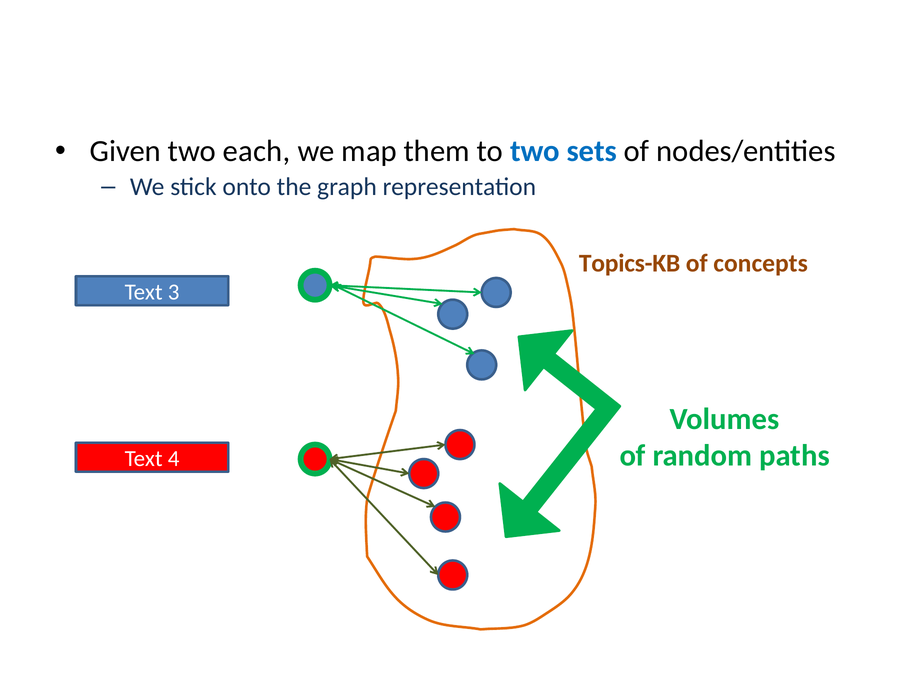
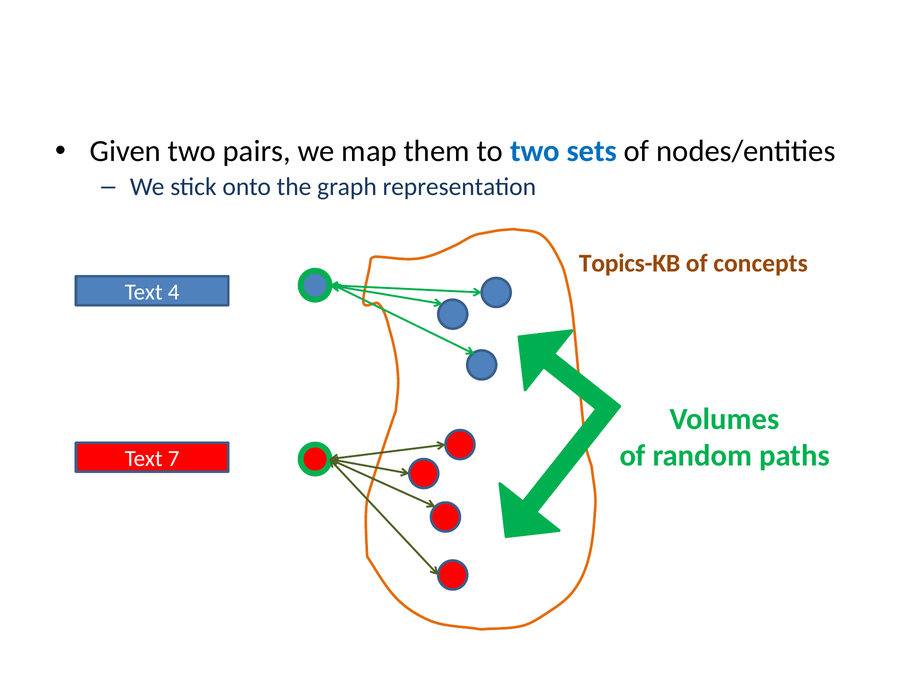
each: each -> pairs (257, 151)
3: 3 -> 4 (174, 292)
4: 4 -> 7 (174, 459)
